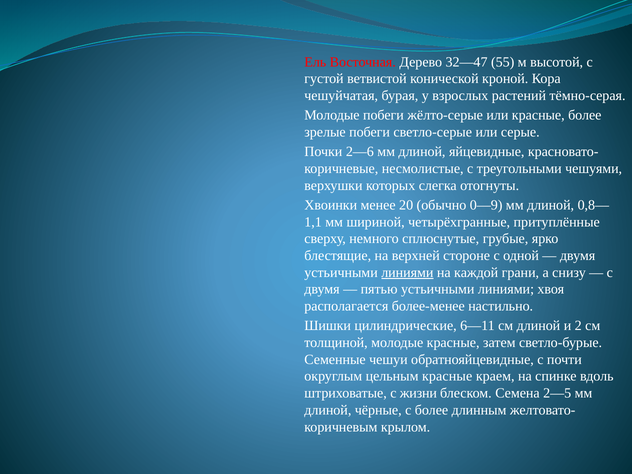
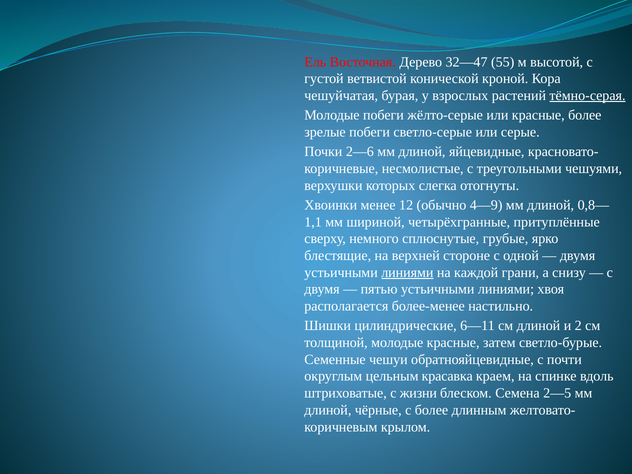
тёмно-серая underline: none -> present (588, 96)
20: 20 -> 12 (406, 205)
0—9: 0—9 -> 4—9 (486, 205)
цельным красные: красные -> красавка (447, 376)
